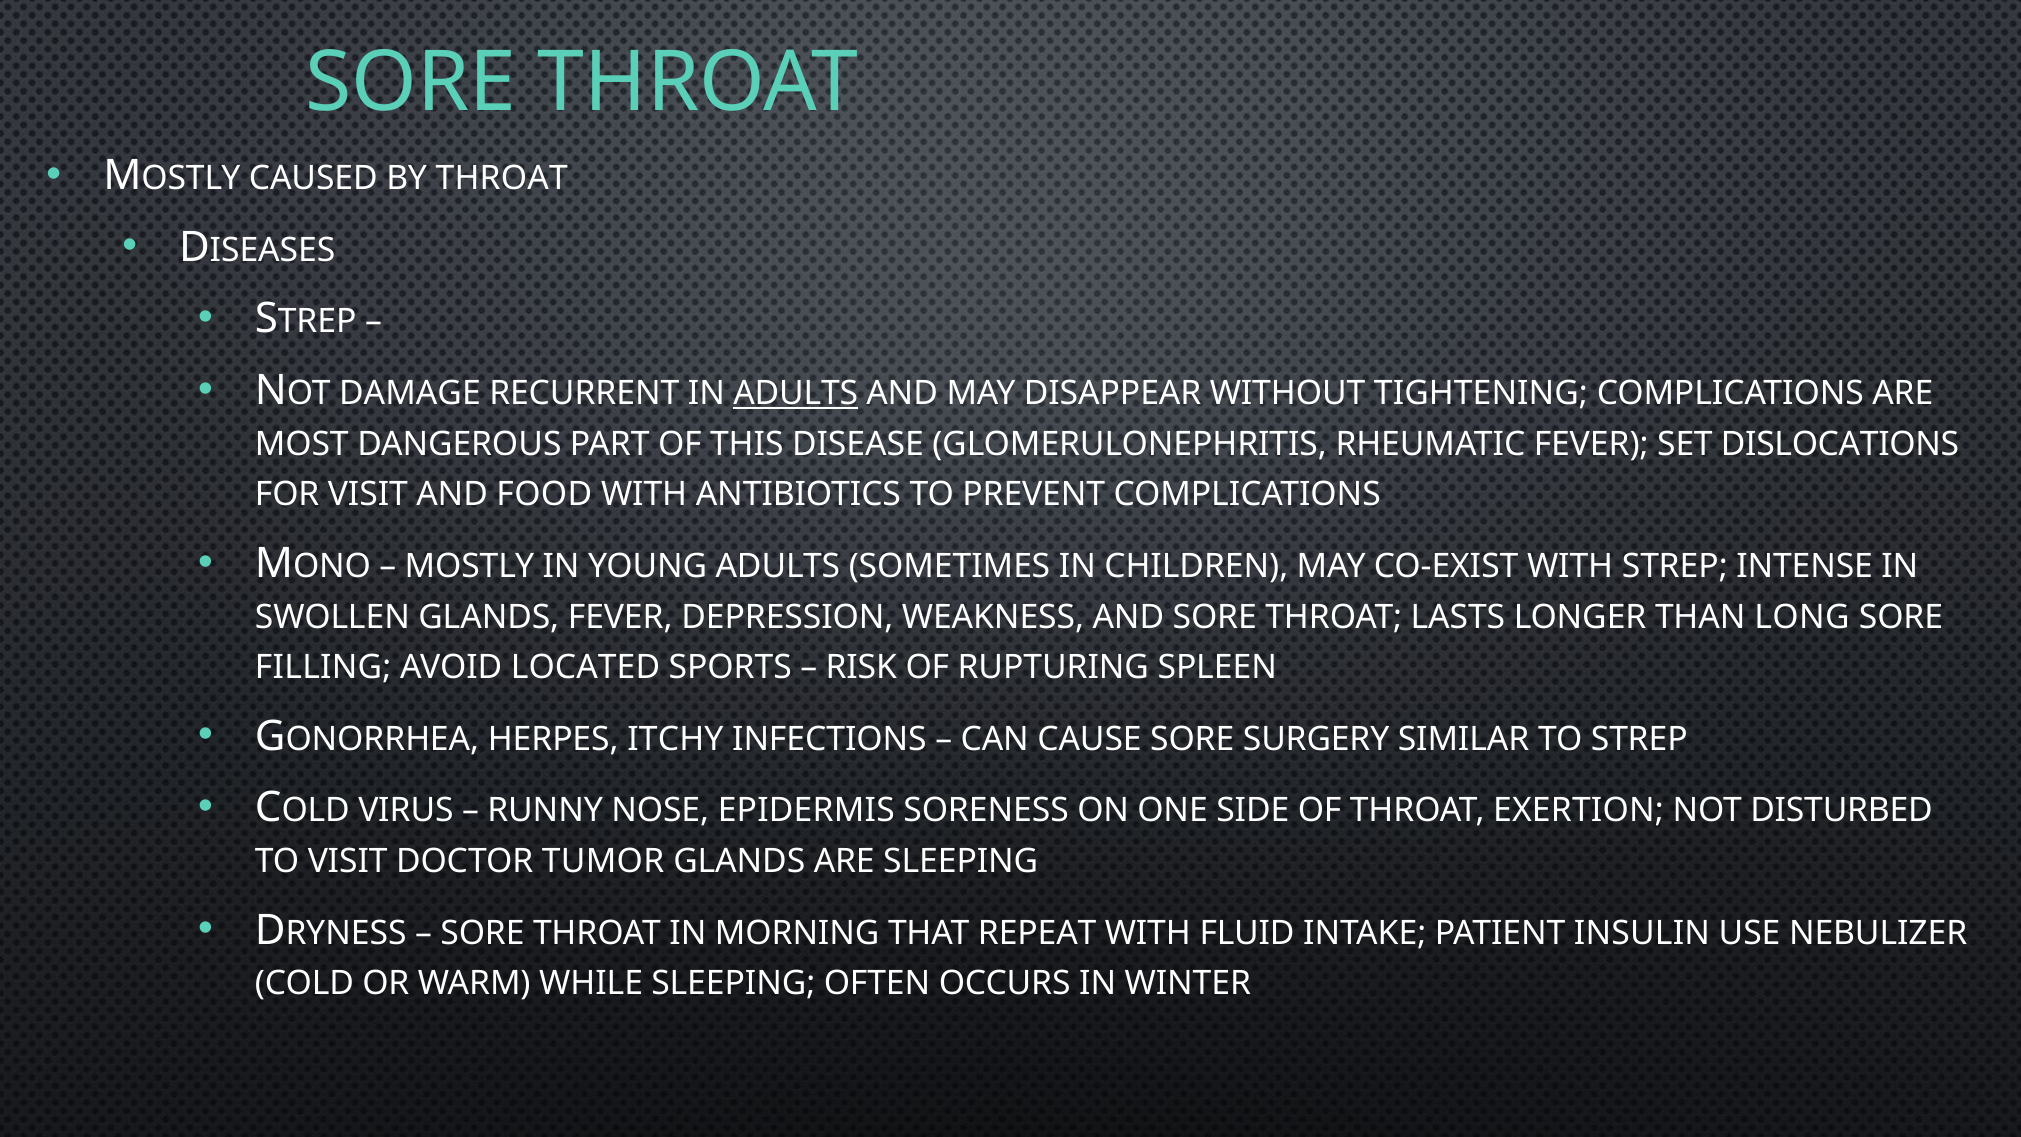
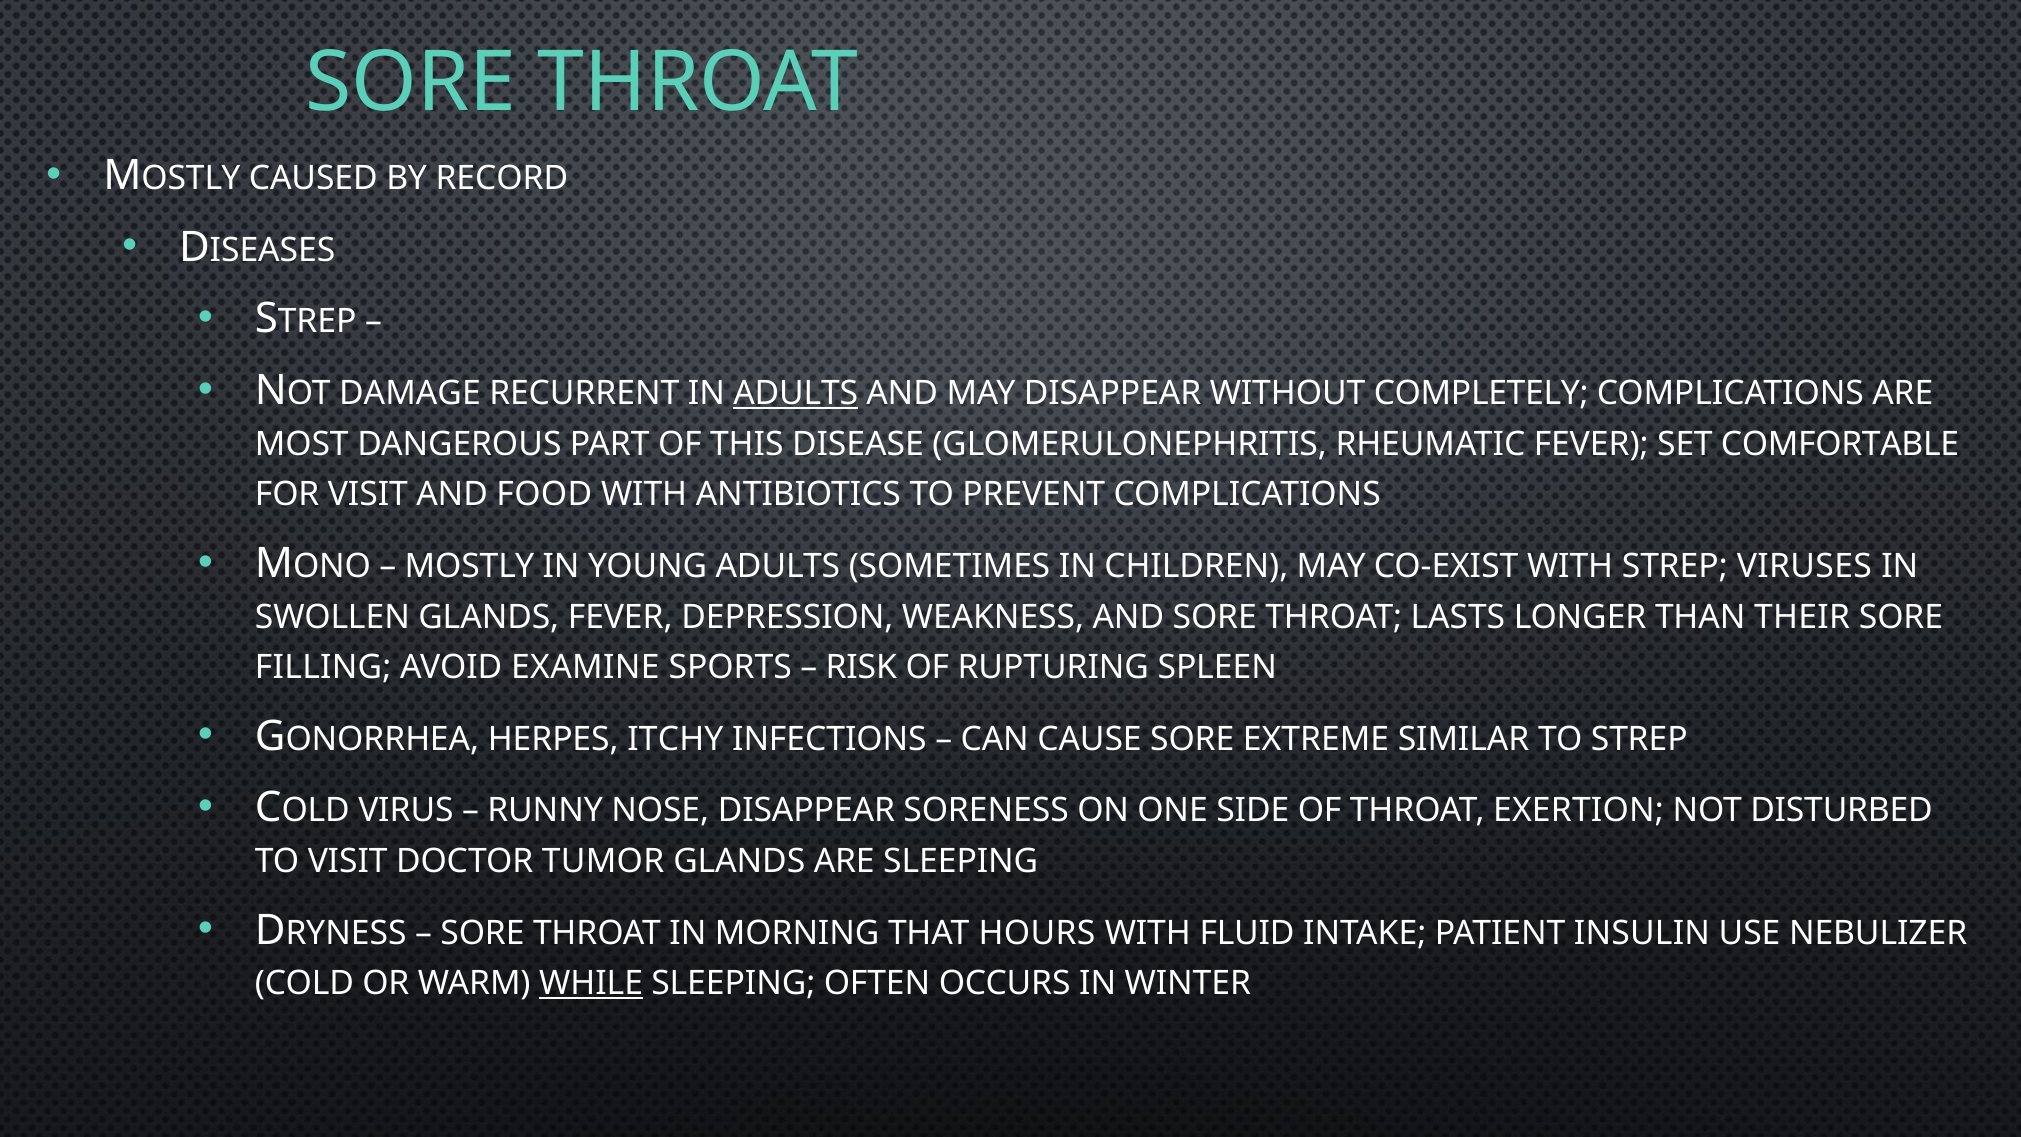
BY THROAT: THROAT -> RECORD (502, 178)
TIGHTENING: TIGHTENING -> COMPLETELY (1481, 393)
DISLOCATIONS: DISLOCATIONS -> COMFORTABLE (1840, 444)
INTENSE: INTENSE -> VIRUSES (1804, 566)
LONG: LONG -> THEIR (1802, 617)
LOCATED: LOCATED -> EXAMINE (585, 667)
SURGERY: SURGERY -> EXTREME (1316, 739)
NOSE EPIDERMIS: EPIDERMIS -> DISAPPEAR (806, 811)
REPEAT: REPEAT -> HOURS (1037, 933)
WHILE underline: none -> present (591, 984)
